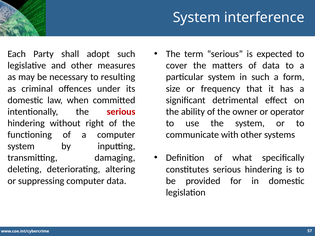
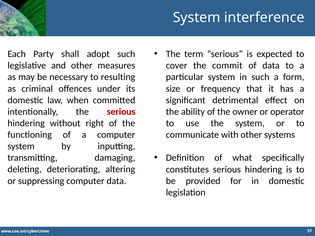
matters: matters -> commit (227, 66)
